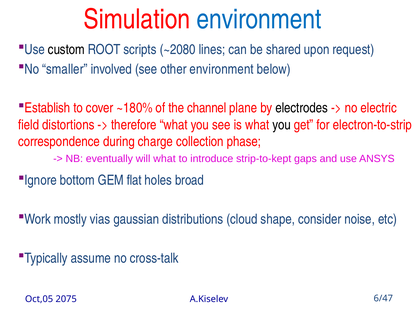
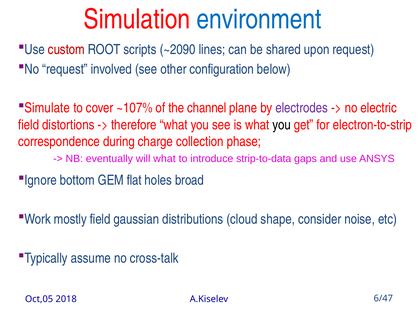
custom colour: black -> red (66, 50)
~2080: ~2080 -> ~2090 (178, 50)
No smaller: smaller -> request (65, 69)
other environment: environment -> configuration (222, 69)
Establish: Establish -> Simulate (47, 108)
~180%: ~180% -> ~107% (135, 108)
electrodes colour: black -> purple (302, 108)
strip-to-kept: strip-to-kept -> strip-to-data (264, 159)
mostly vias: vias -> field (100, 220)
2075: 2075 -> 2018 (66, 300)
